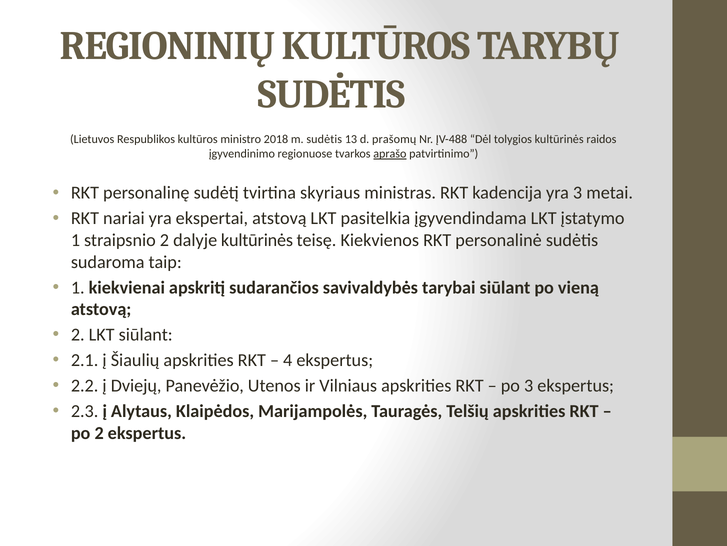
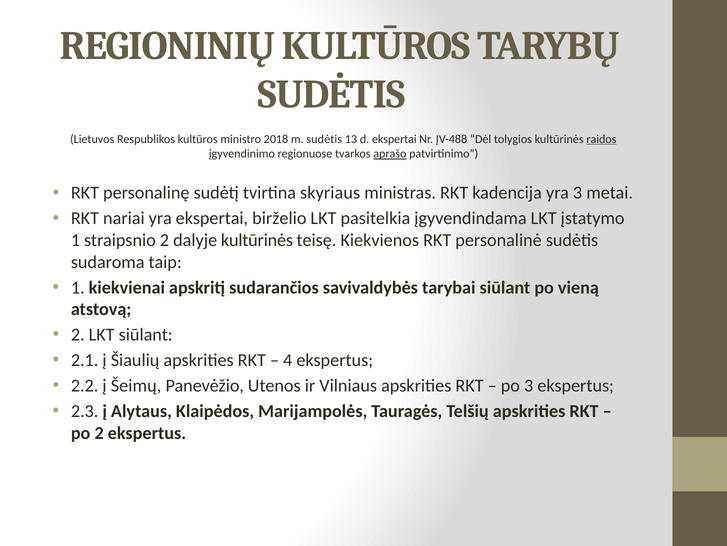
d prašomų: prašomų -> ekspertai (394, 139)
raidos underline: none -> present (601, 139)
ekspertai atstovą: atstovą -> birželio (279, 218)
Dviejų: Dviejų -> Šeimų (136, 385)
